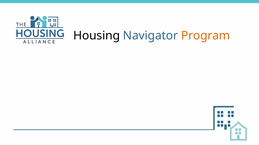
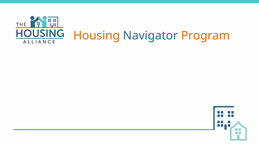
Housing colour: black -> orange (97, 36)
